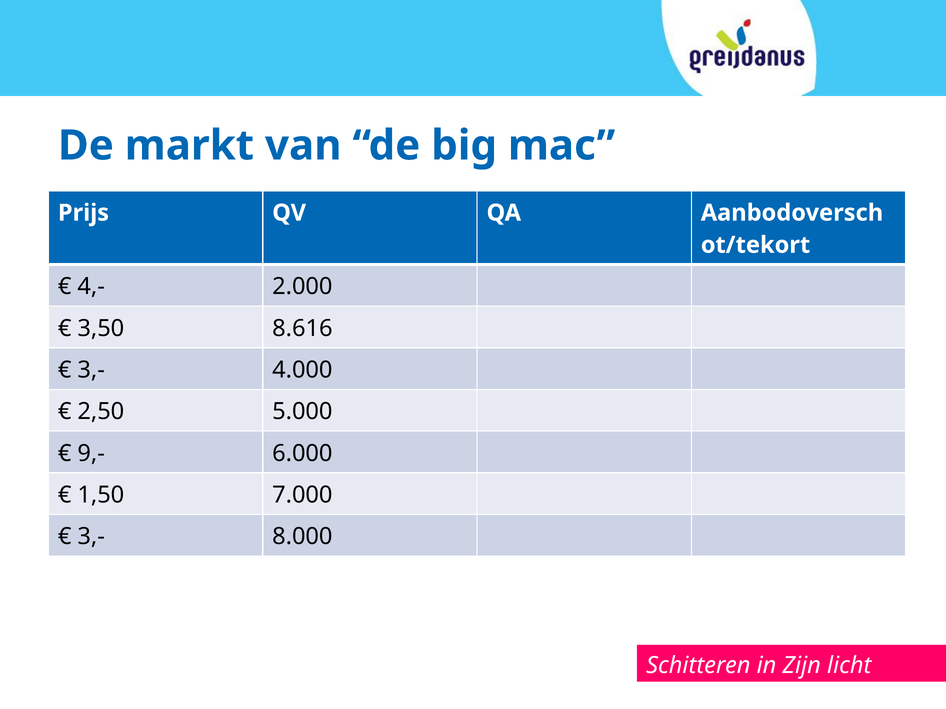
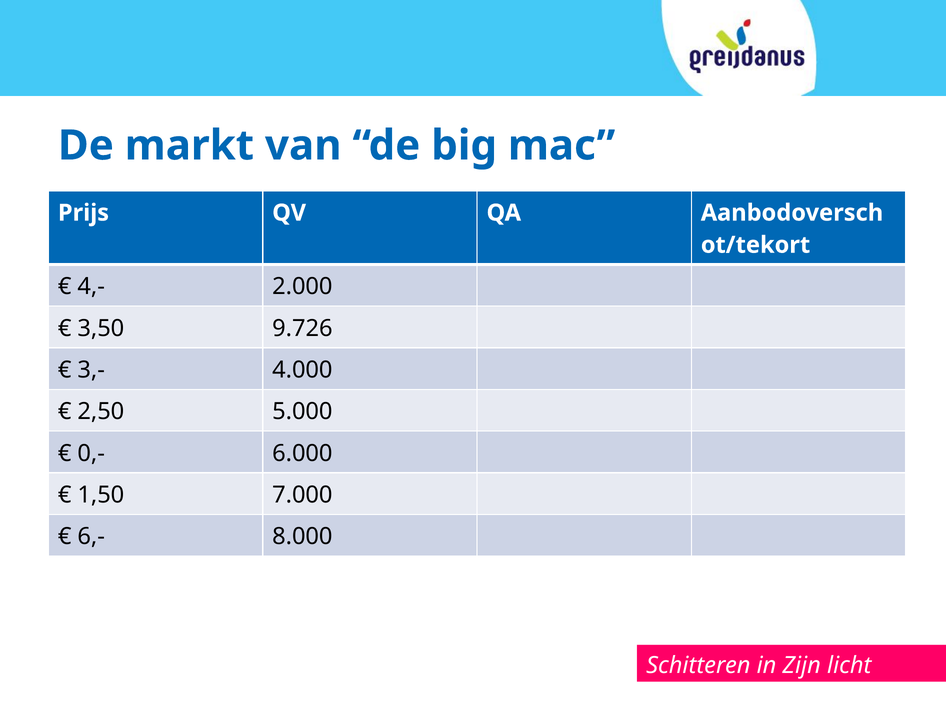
8.616: 8.616 -> 9.726 (302, 329)
9,-: 9,- -> 0,- (91, 454)
3,-: 3,- -> 6,- (91, 537)
